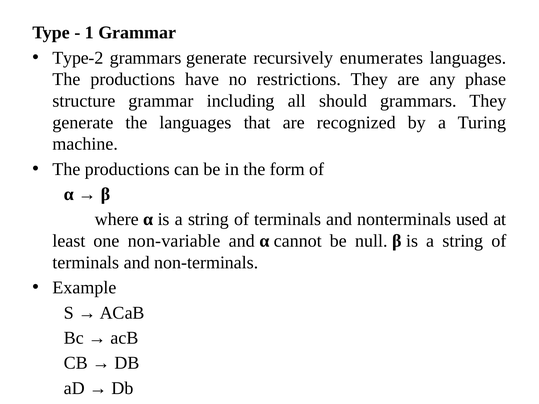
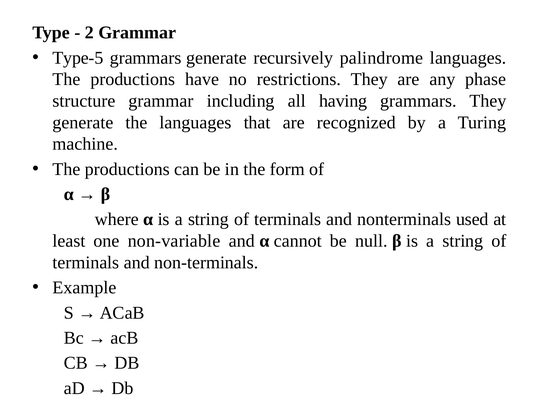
1: 1 -> 2 (89, 33)
Type-2: Type-2 -> Type-5 (78, 58)
enumerates: enumerates -> palindrome (381, 58)
should: should -> having (343, 101)
